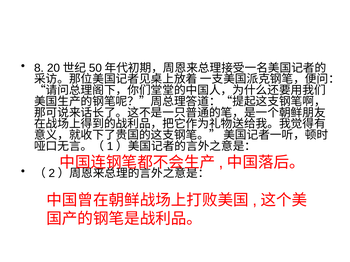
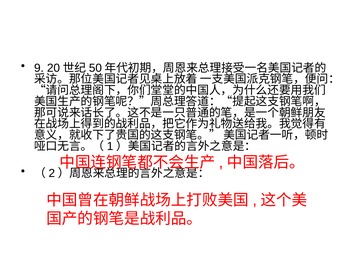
8: 8 -> 9 (39, 68)
